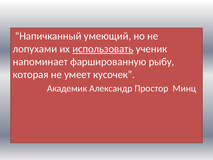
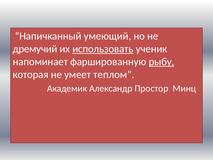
лопухами: лопухами -> дремучий (35, 49)
рыбу underline: none -> present (162, 62)
кусочек: кусочек -> теплом (114, 74)
